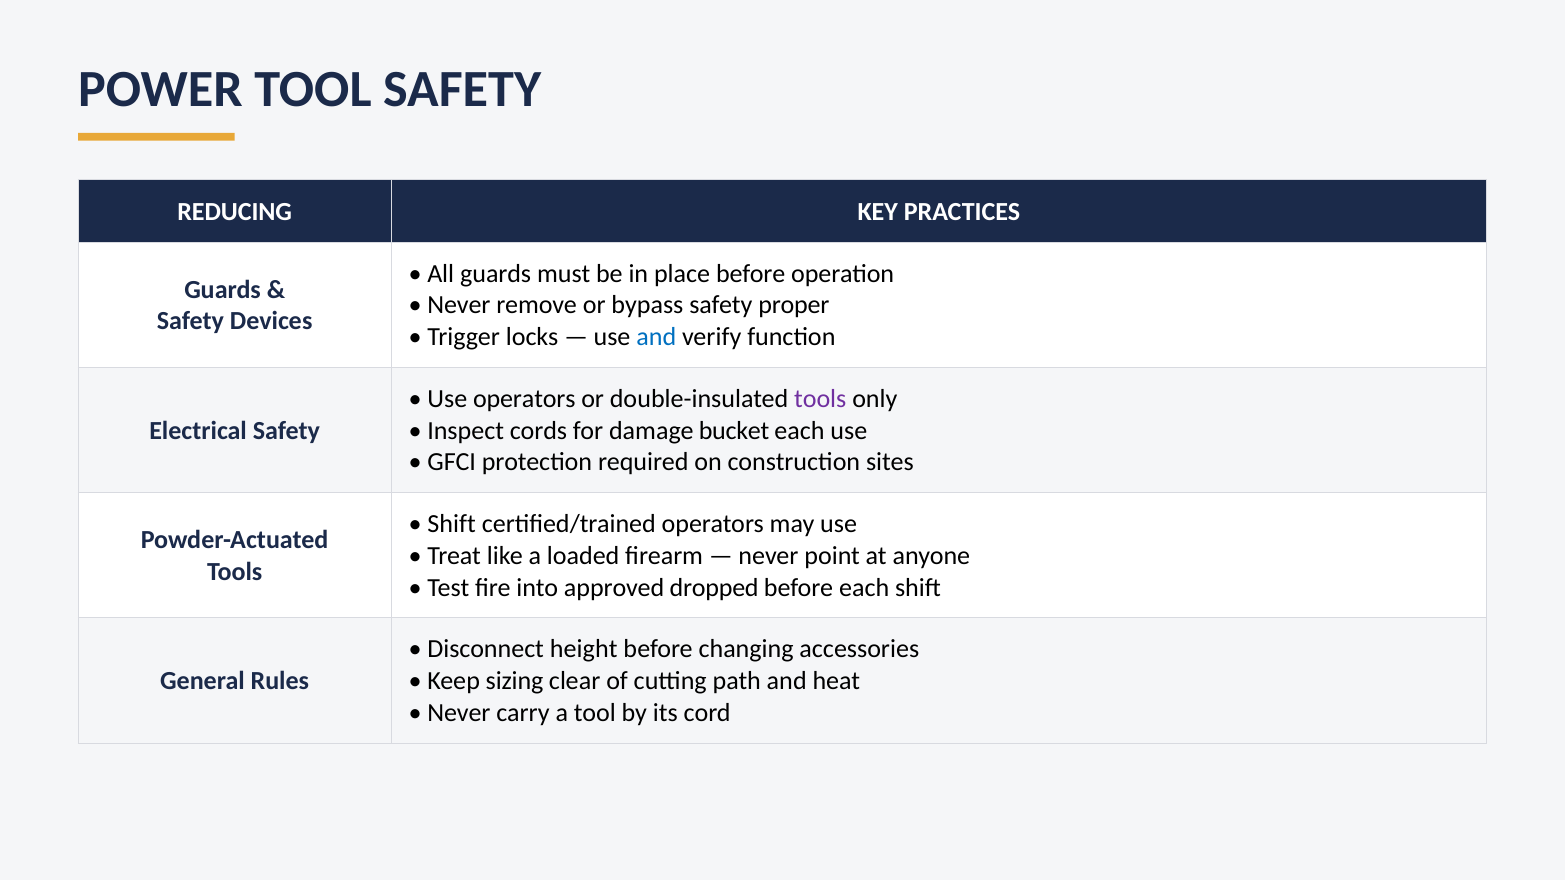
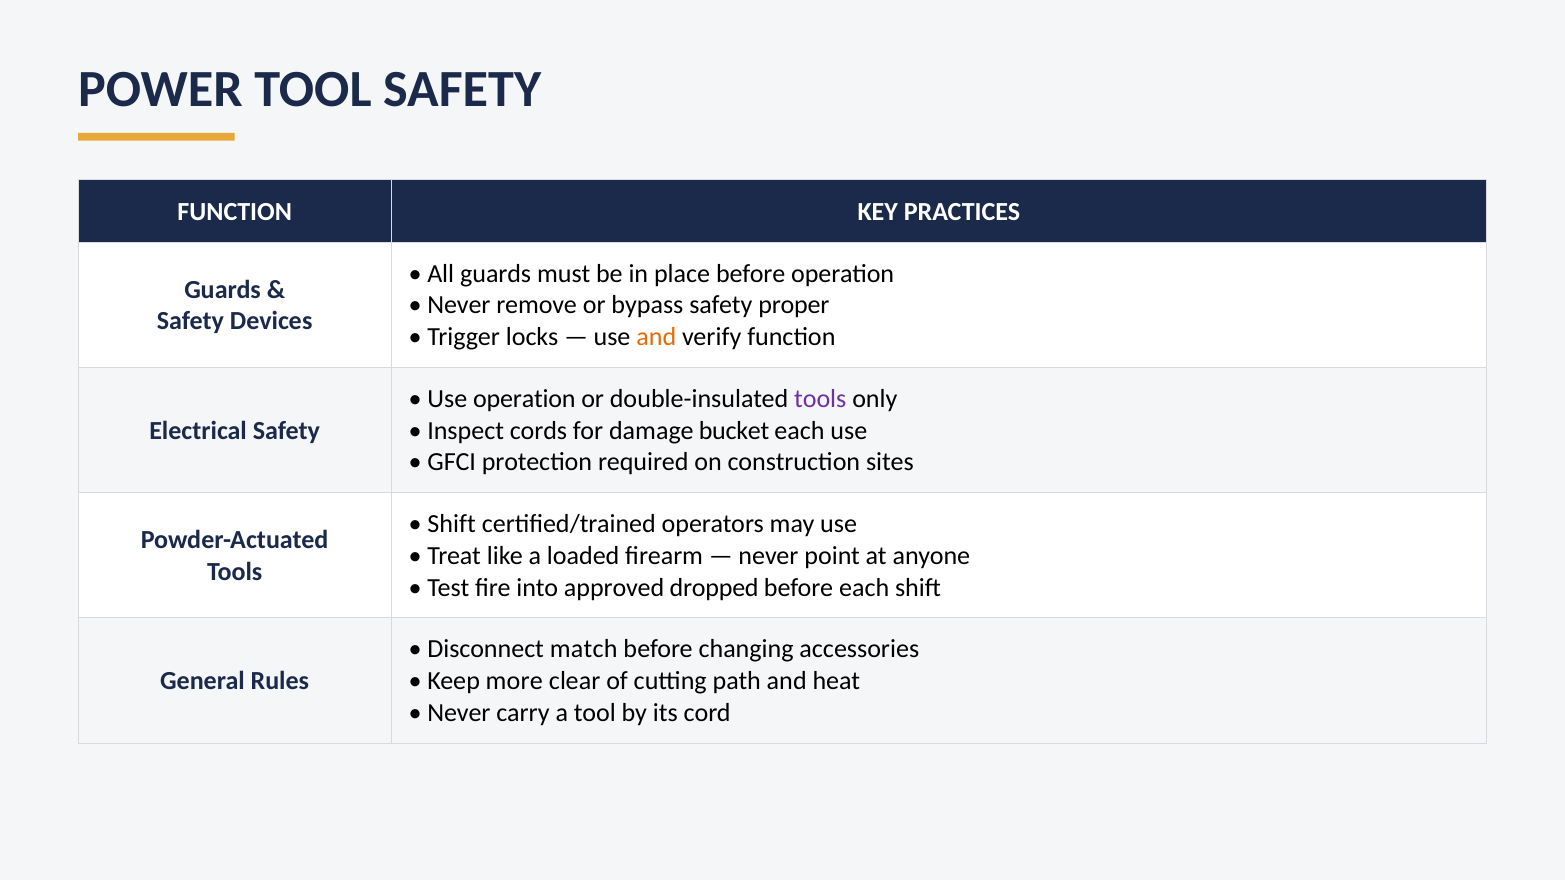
REDUCING: REDUCING -> FUNCTION (235, 212)
and colour: blue -> orange (656, 337)
Use operators: operators -> operation (524, 399)
height: height -> match (584, 649)
sizing: sizing -> more (514, 681)
